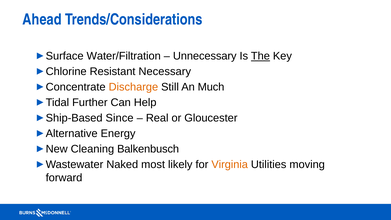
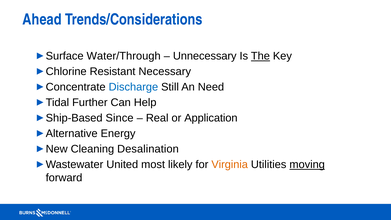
Water/Filtration: Water/Filtration -> Water/Through (124, 56)
Discharge colour: orange -> blue (133, 87)
Much: Much -> Need (211, 87)
Gloucester: Gloucester -> Application (211, 118)
Balkenbusch: Balkenbusch -> Desalination (148, 149)
Naked: Naked -> United (122, 165)
moving underline: none -> present (307, 165)
